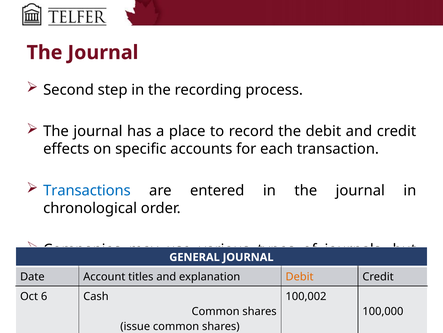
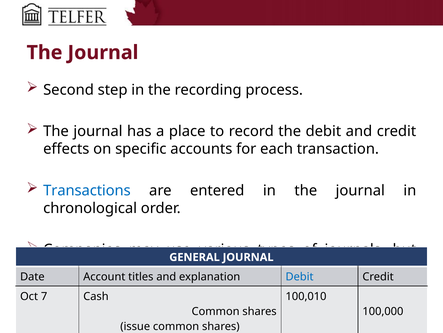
Debit colour: orange -> blue (300, 276)
6: 6 -> 7 (44, 296)
100,002: 100,002 -> 100,010 (306, 296)
